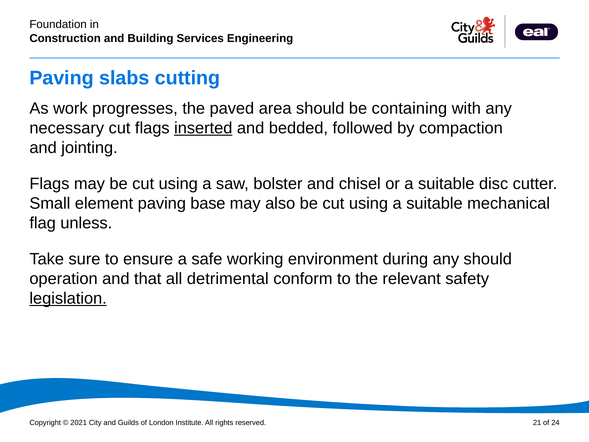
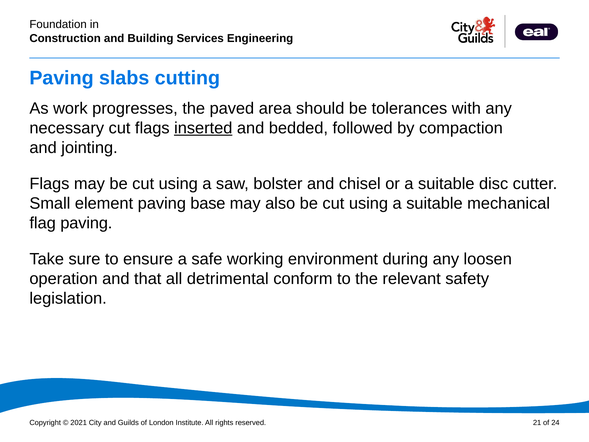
containing: containing -> tolerances (409, 108)
flag unless: unless -> paving (86, 223)
any should: should -> loosen (488, 259)
legislation underline: present -> none (68, 298)
